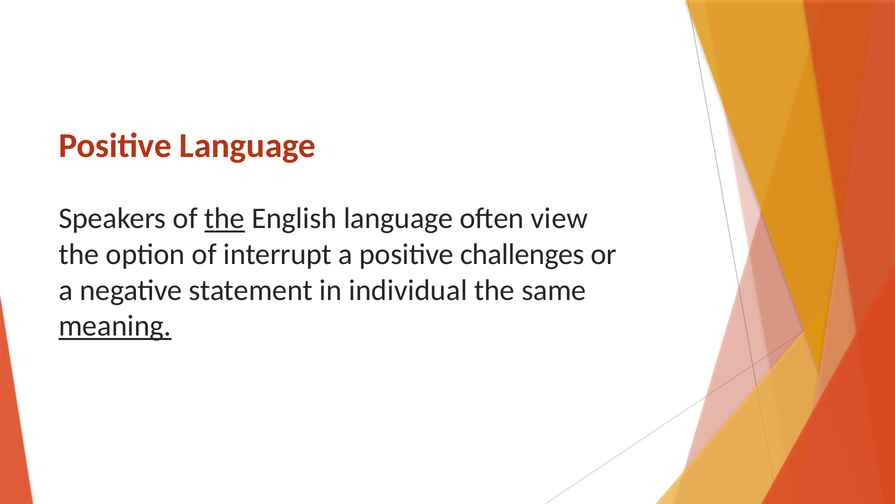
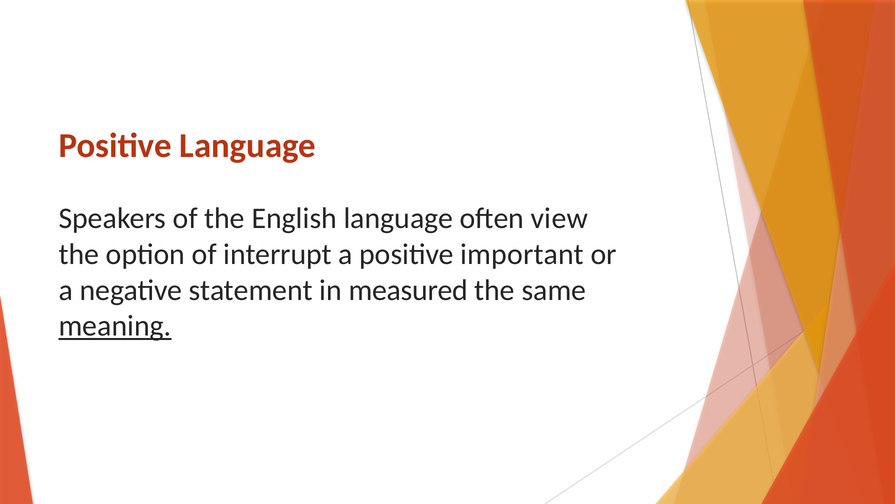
the underline: present -> none (225, 218)
challenges: challenges -> important (522, 254)
individual: individual -> measured (408, 290)
